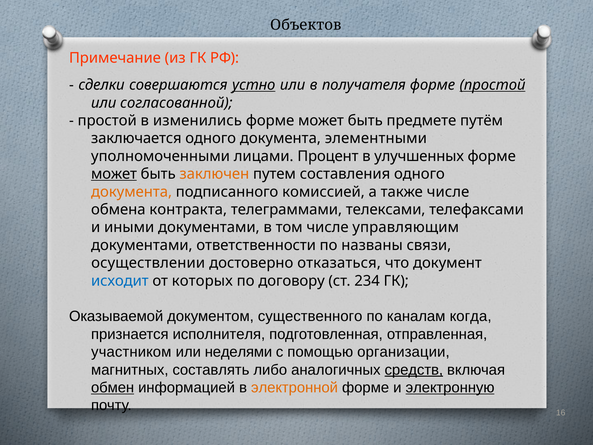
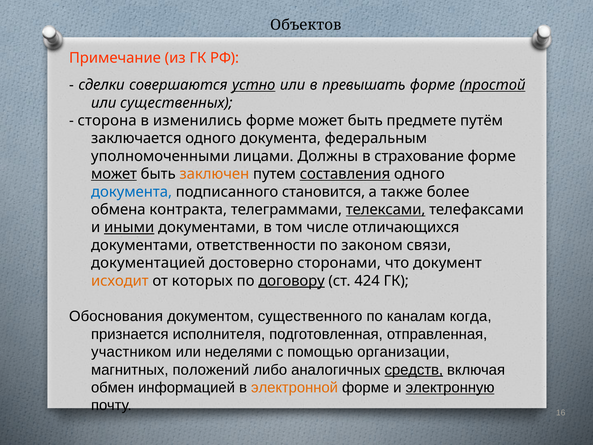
получателя: получателя -> превышать (364, 85)
согласованной: согласованной -> существенных (176, 103)
простой: простой -> сторона (107, 121)
элементными: элементными -> федеральным (376, 138)
Процент: Процент -> Должны (328, 156)
улучшенных: улучшенных -> страхование (419, 156)
составления underline: none -> present (345, 174)
документа colour: orange -> blue (132, 192)
комиссией: комиссией -> становится (324, 192)
также числе: числе -> более (448, 192)
телексами underline: none -> present (386, 209)
иными underline: none -> present (129, 227)
управляющим: управляющим -> отличающихся (406, 227)
названы: названы -> законом (372, 245)
осуществлении: осуществлении -> документацией (148, 263)
отказаться: отказаться -> сторонами (339, 263)
исходит colour: blue -> orange (120, 281)
договору underline: none -> present (292, 281)
234: 234 -> 424 (367, 281)
Оказываемой: Оказываемой -> Обоснования (116, 316)
составлять: составлять -> положений (211, 370)
обмен underline: present -> none (113, 387)
